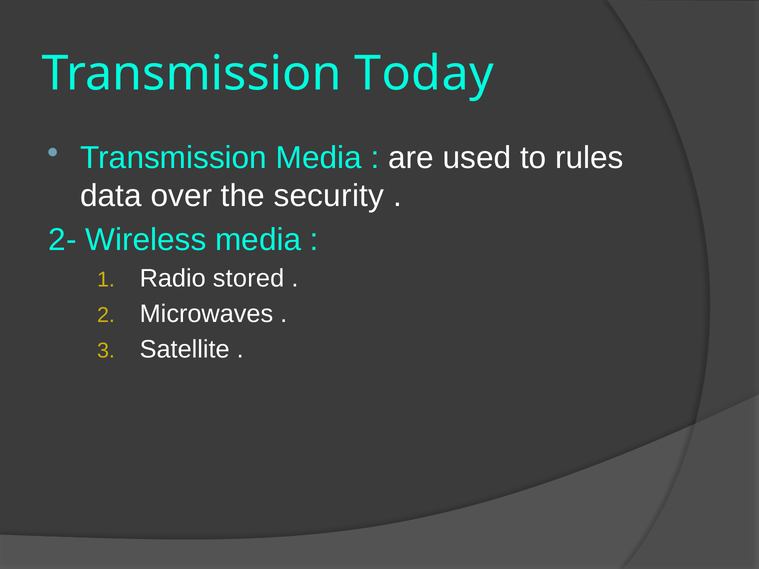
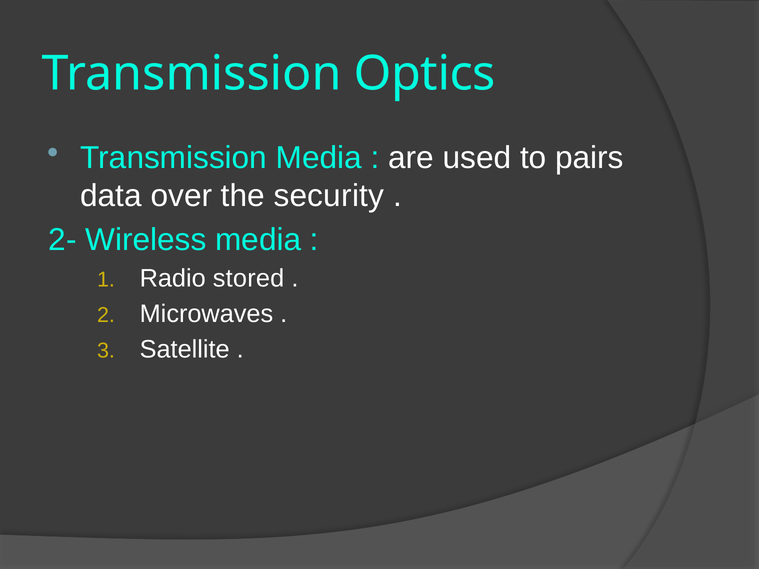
Today: Today -> Optics (425, 74)
rules: rules -> pairs (590, 158)
